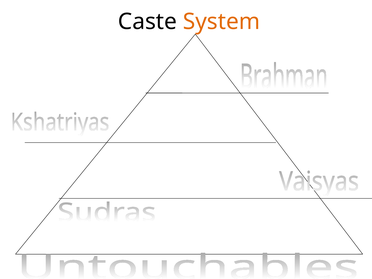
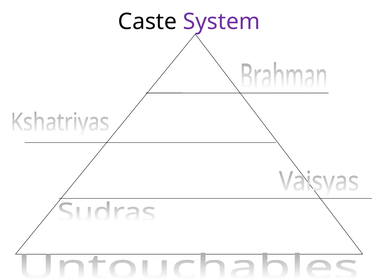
System colour: orange -> purple (221, 22)
